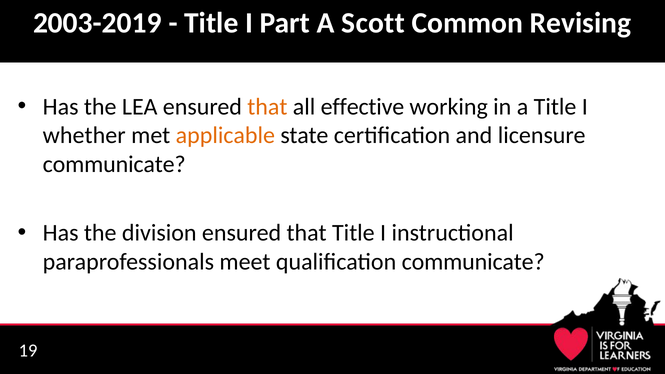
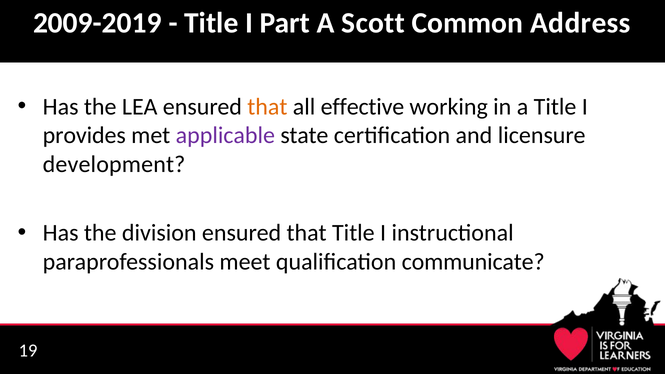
2003-2019: 2003-2019 -> 2009-2019 (97, 23)
Revising: Revising -> Address (580, 23)
whether: whether -> provides (84, 135)
applicable colour: orange -> purple (225, 135)
communicate: communicate -> development (114, 164)
